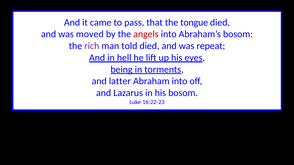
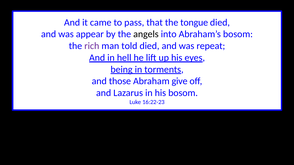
moved: moved -> appear (90, 34)
angels colour: red -> black (146, 34)
latter: latter -> those (120, 81)
Abraham into: into -> give (180, 81)
